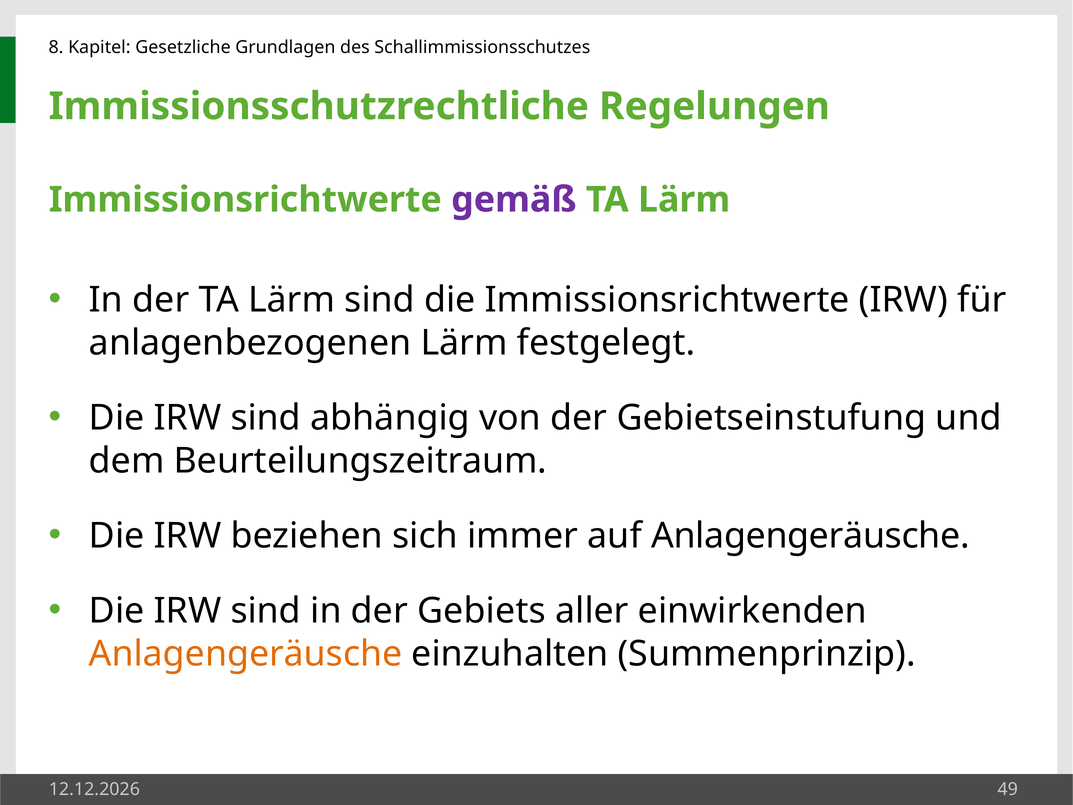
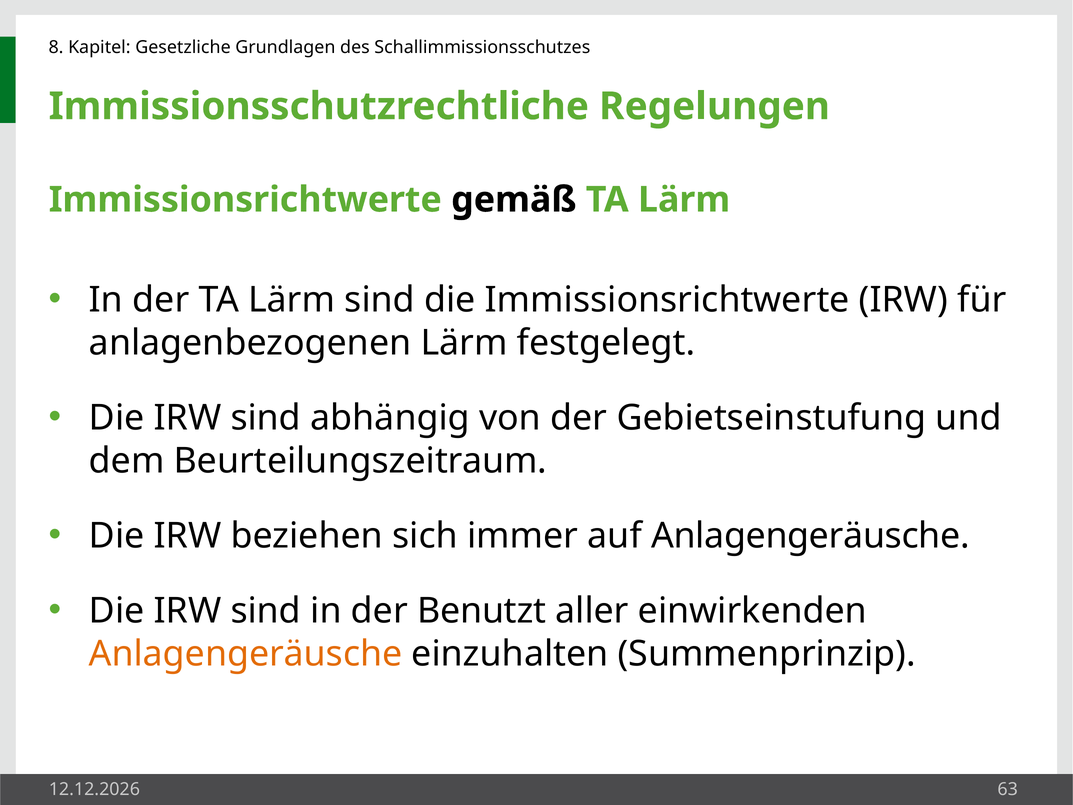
gemäß colour: purple -> black (514, 200)
Gebiets: Gebiets -> Benutzt (482, 611)
49: 49 -> 63 (1008, 789)
